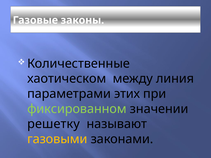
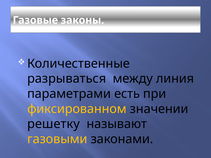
хаотическом: хаотическом -> разрываться (67, 79)
этих: этих -> есть (127, 94)
фиксированном colour: light green -> yellow (77, 109)
